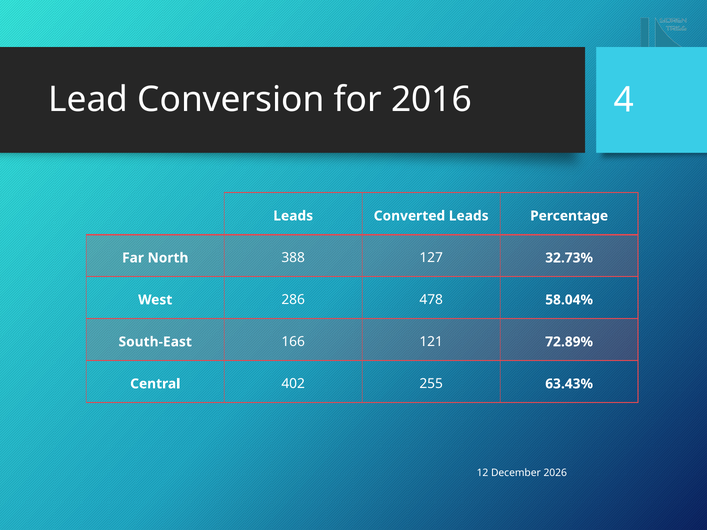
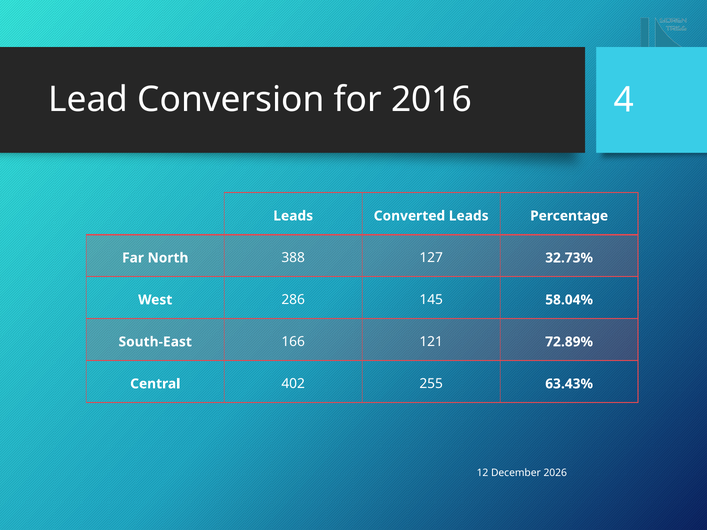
478: 478 -> 145 (431, 300)
